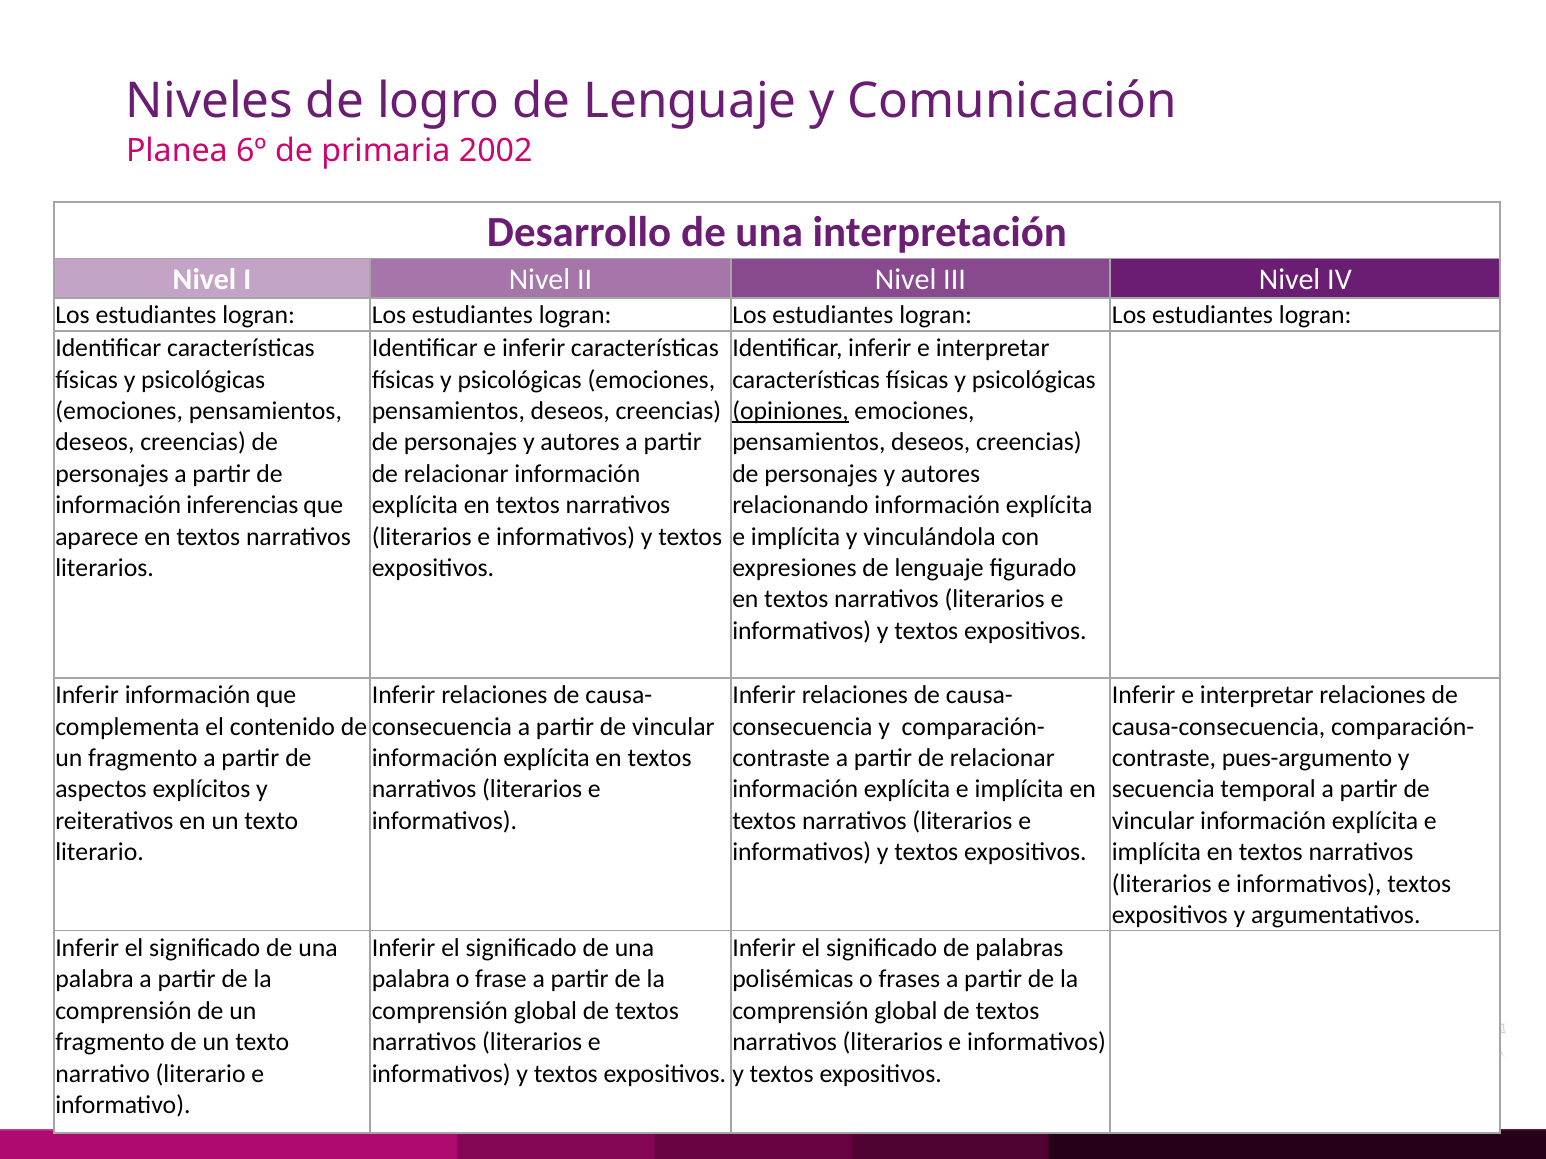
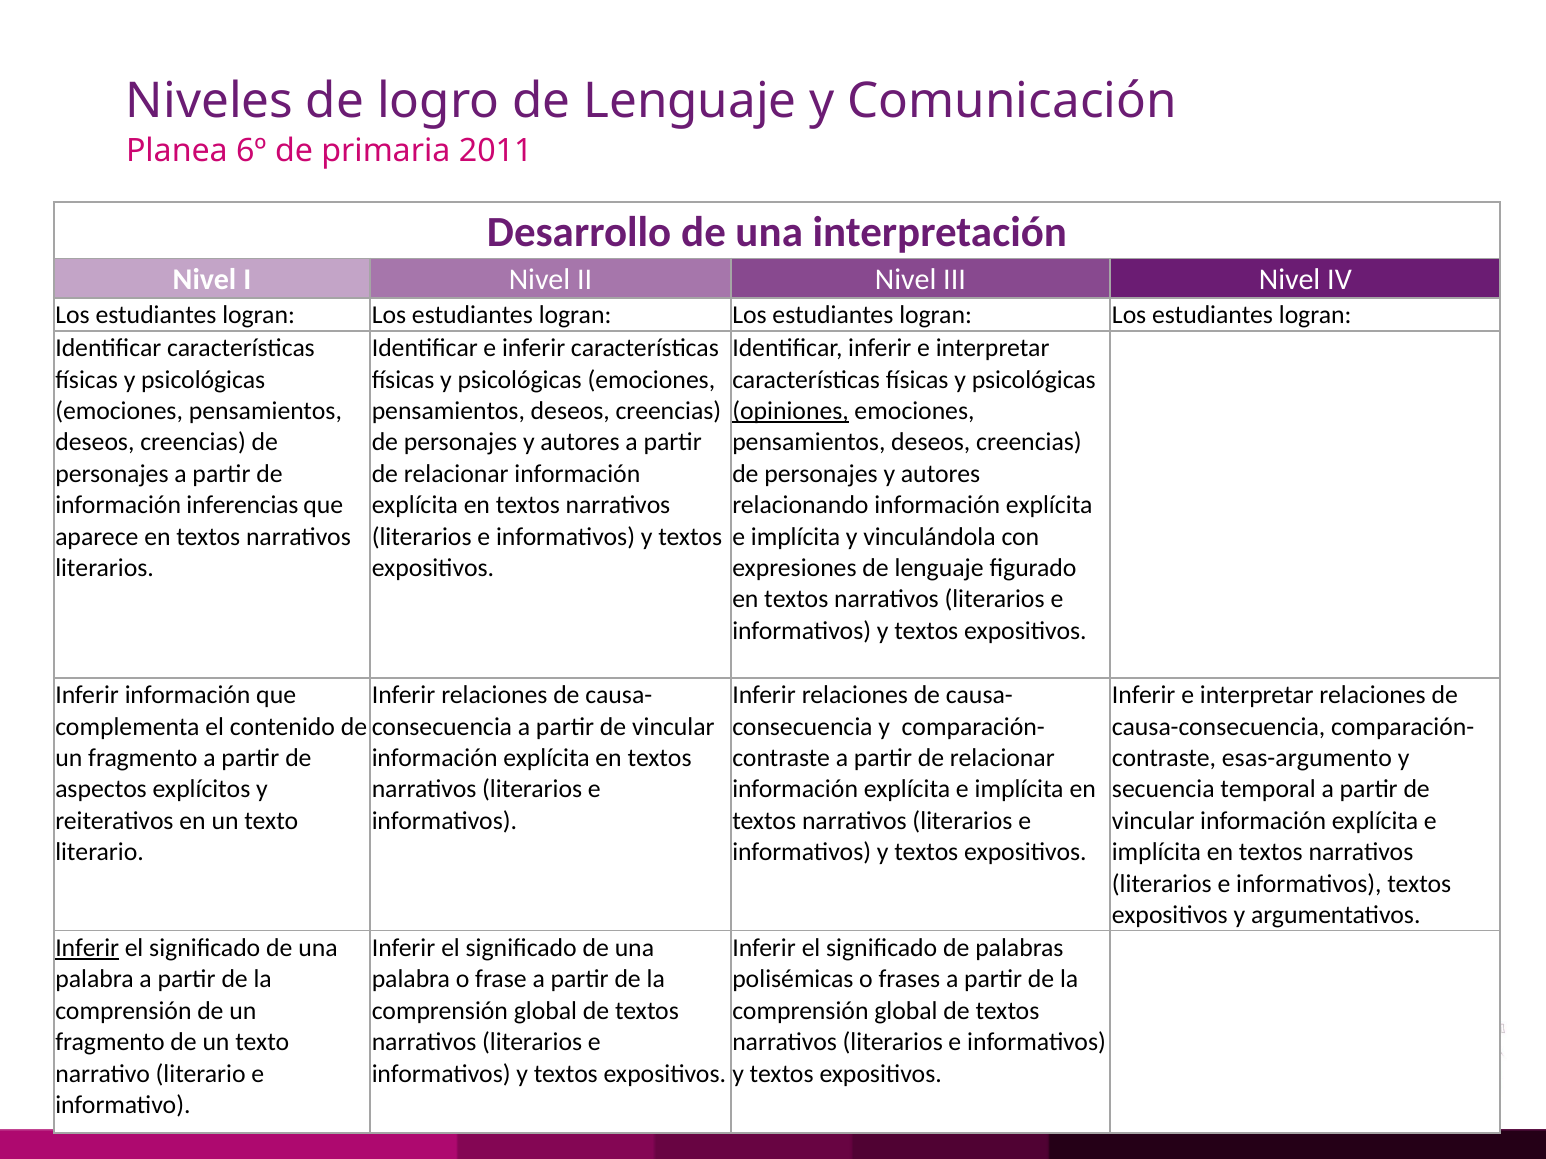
2002: 2002 -> 2011 (496, 151)
pues-argumento: pues-argumento -> esas-argumento (1307, 758)
Inferir underline: none -> present (87, 948)
